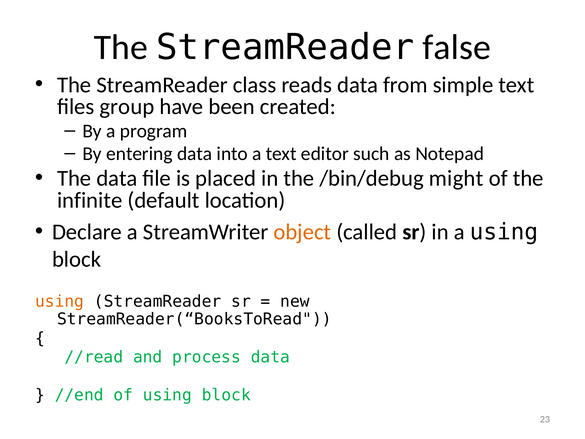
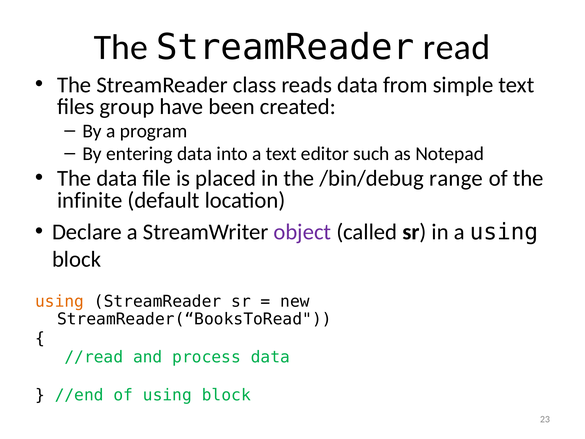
false: false -> read (457, 47)
might: might -> range (456, 178)
object colour: orange -> purple (302, 232)
